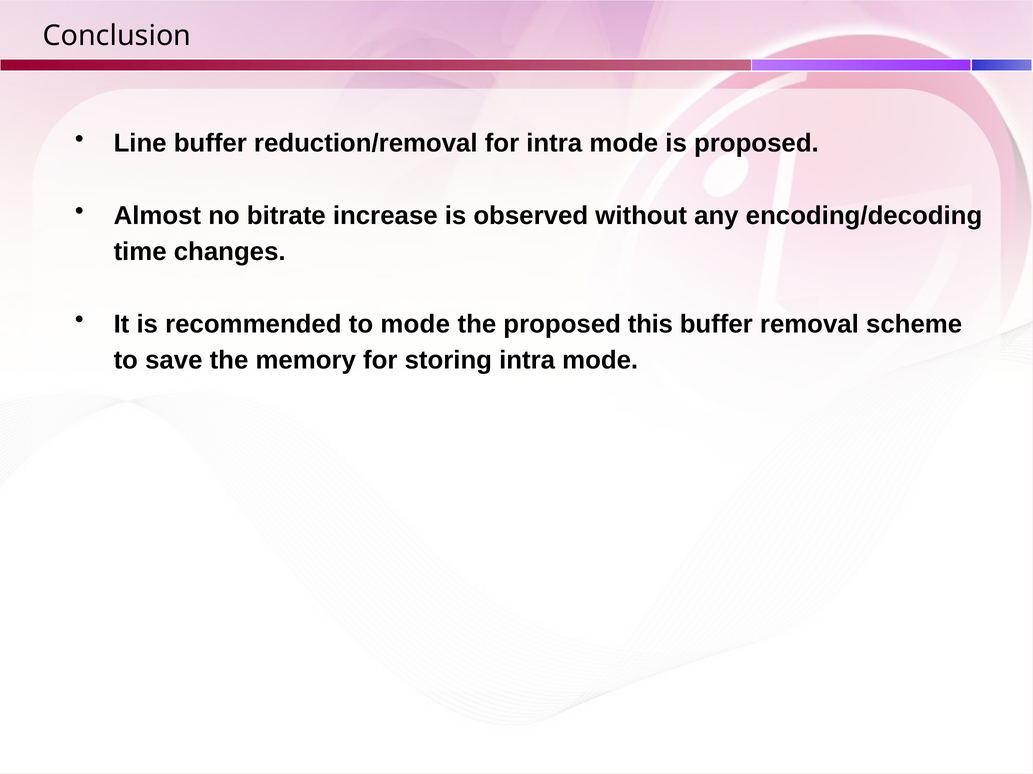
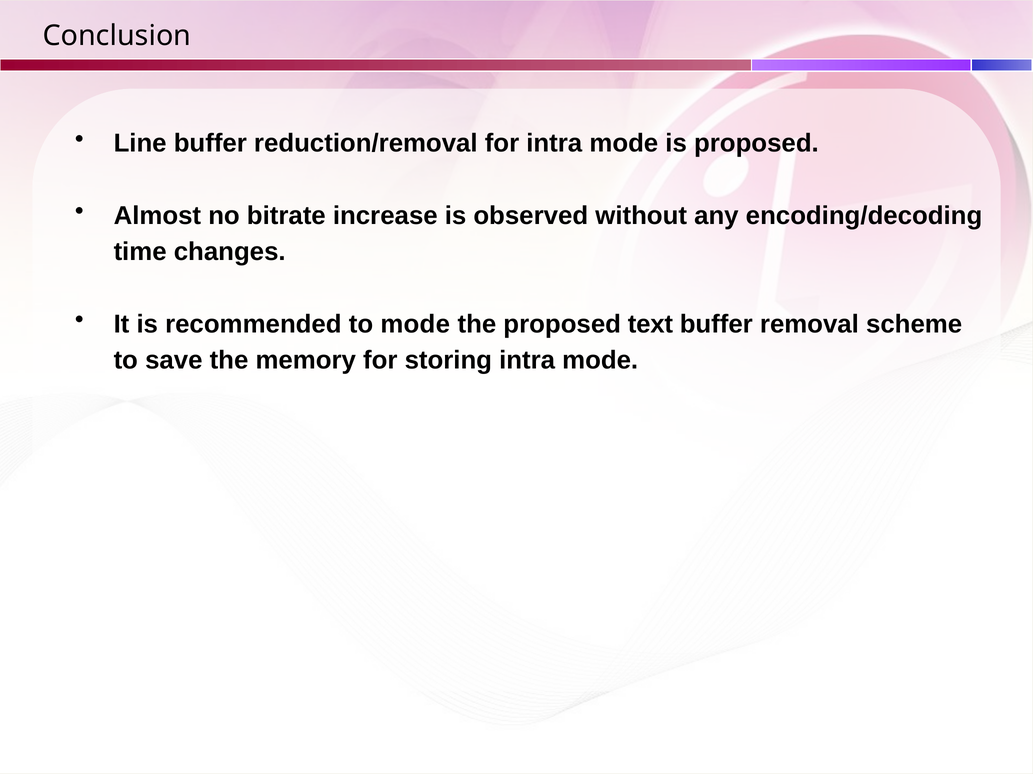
this: this -> text (650, 324)
